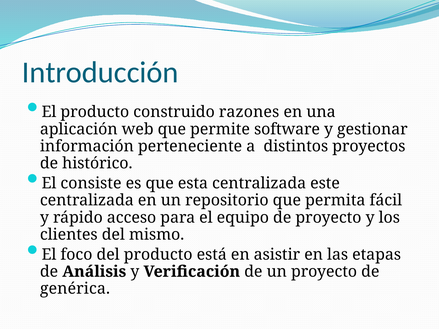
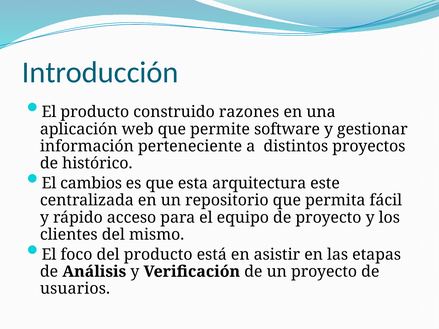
consiste: consiste -> cambios (91, 183)
esta centralizada: centralizada -> arquitectura (259, 183)
genérica: genérica -> usuarios (75, 289)
